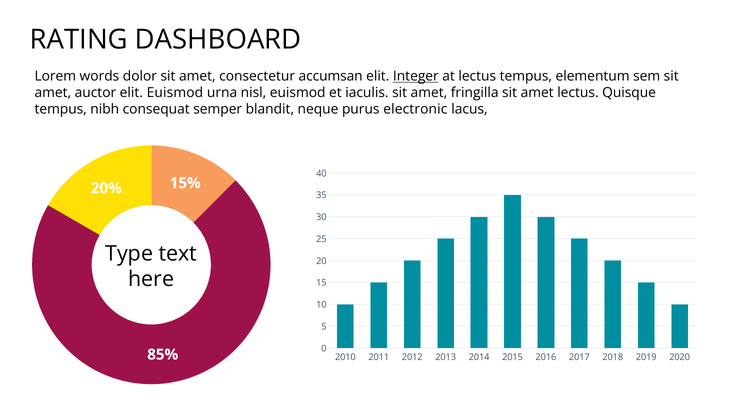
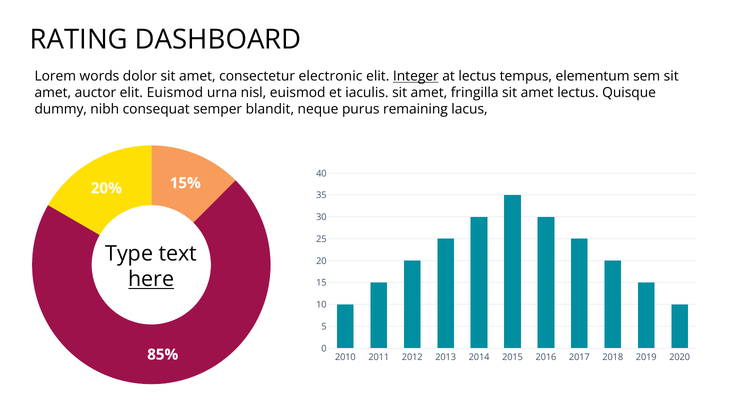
accumsan: accumsan -> electronic (331, 76)
tempus: tempus -> dummy (61, 109)
electronic: electronic -> remaining (415, 109)
here underline: none -> present (151, 279)
